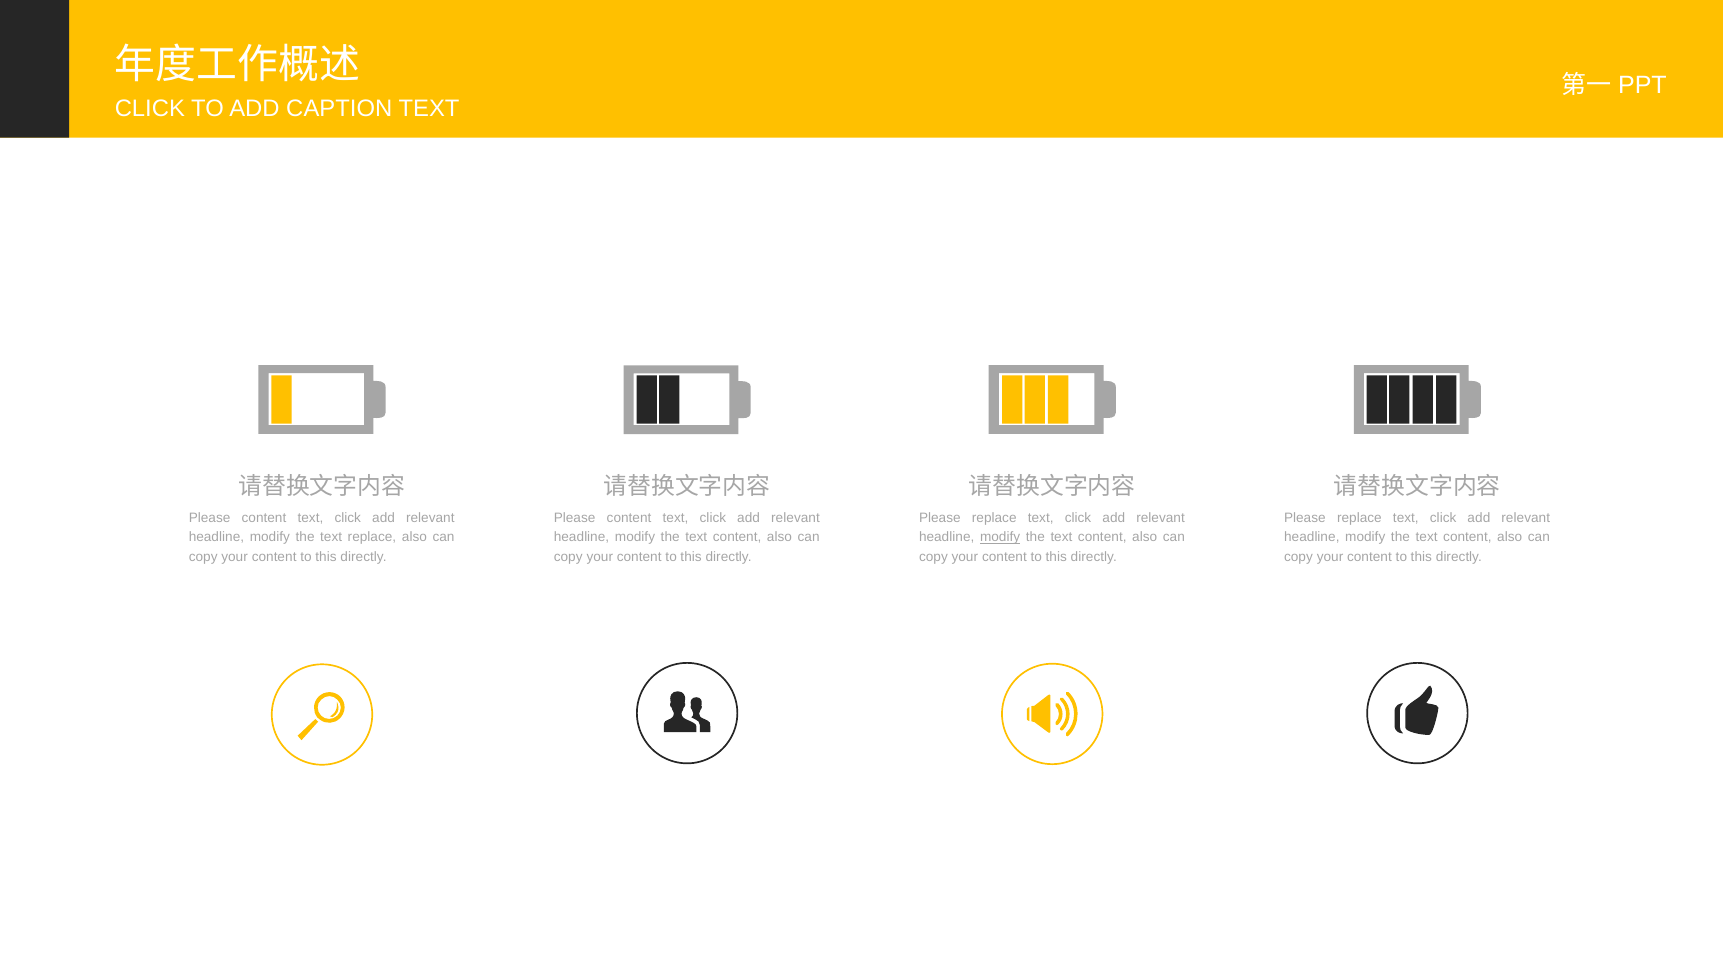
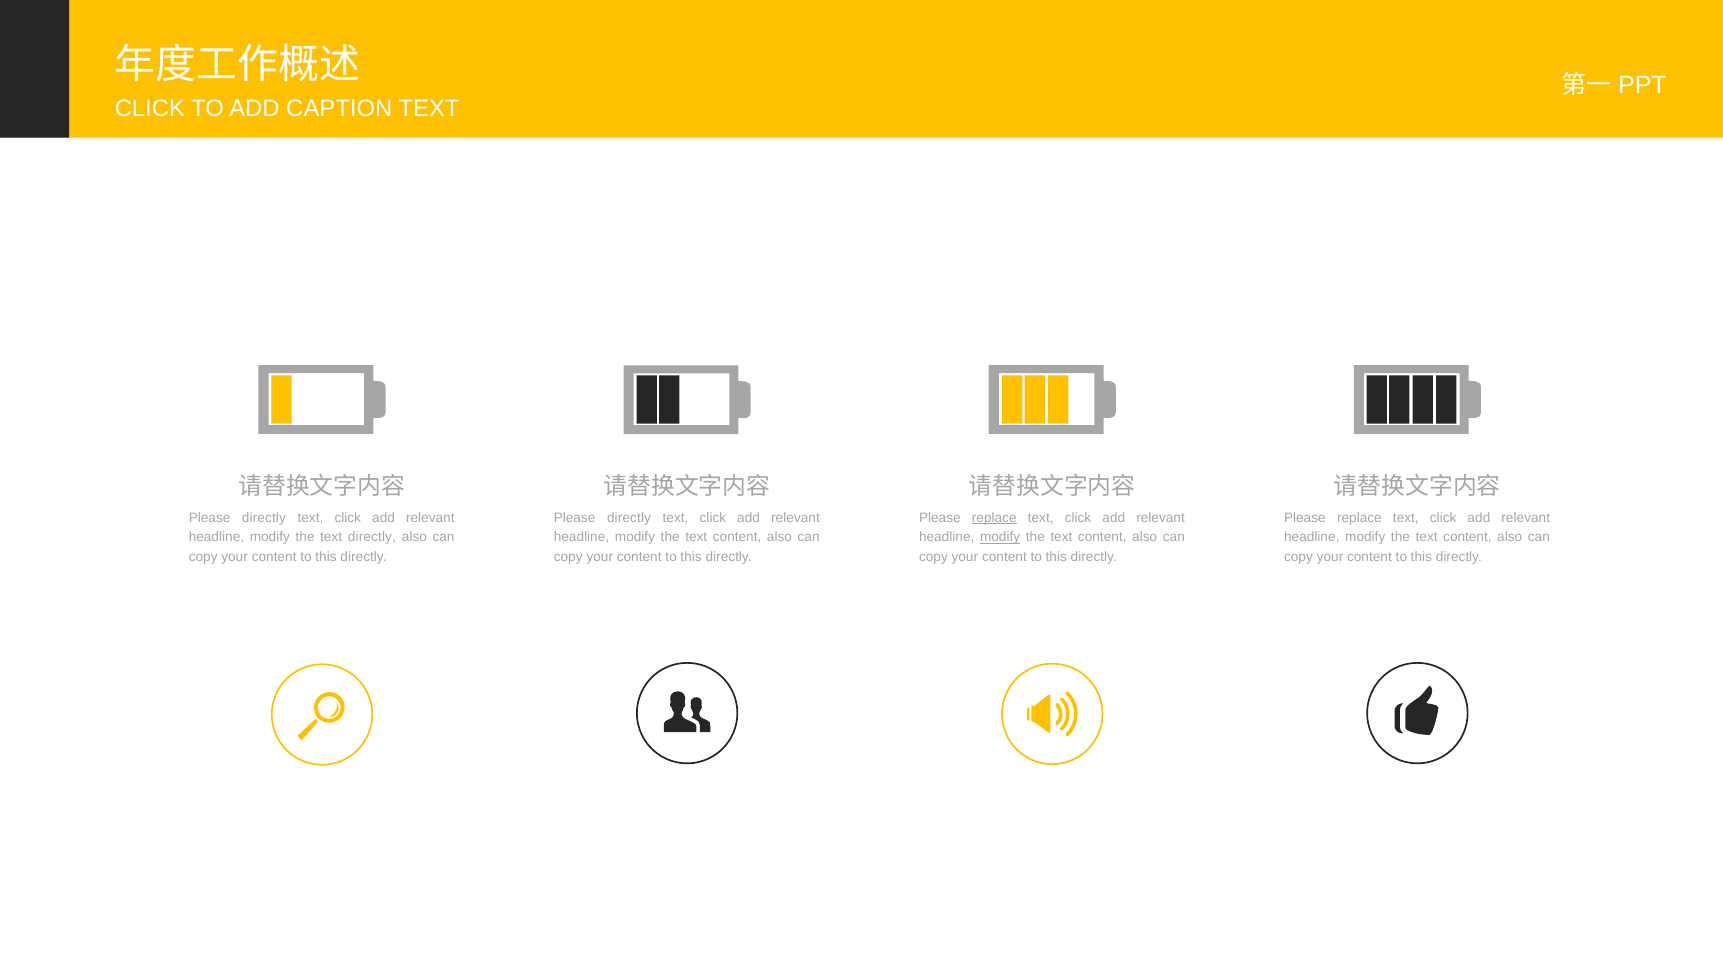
content: content -> directly (264, 518)
content: content -> directly (629, 518)
replace underline: none -> present (994, 518)
text replace: replace -> directly (372, 538)
